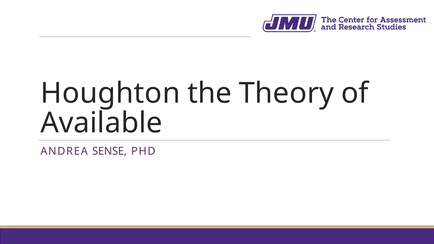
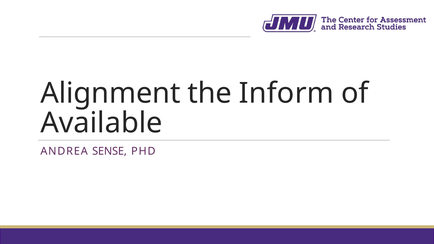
Houghton: Houghton -> Alignment (110, 93)
Theory: Theory -> Inform (286, 93)
